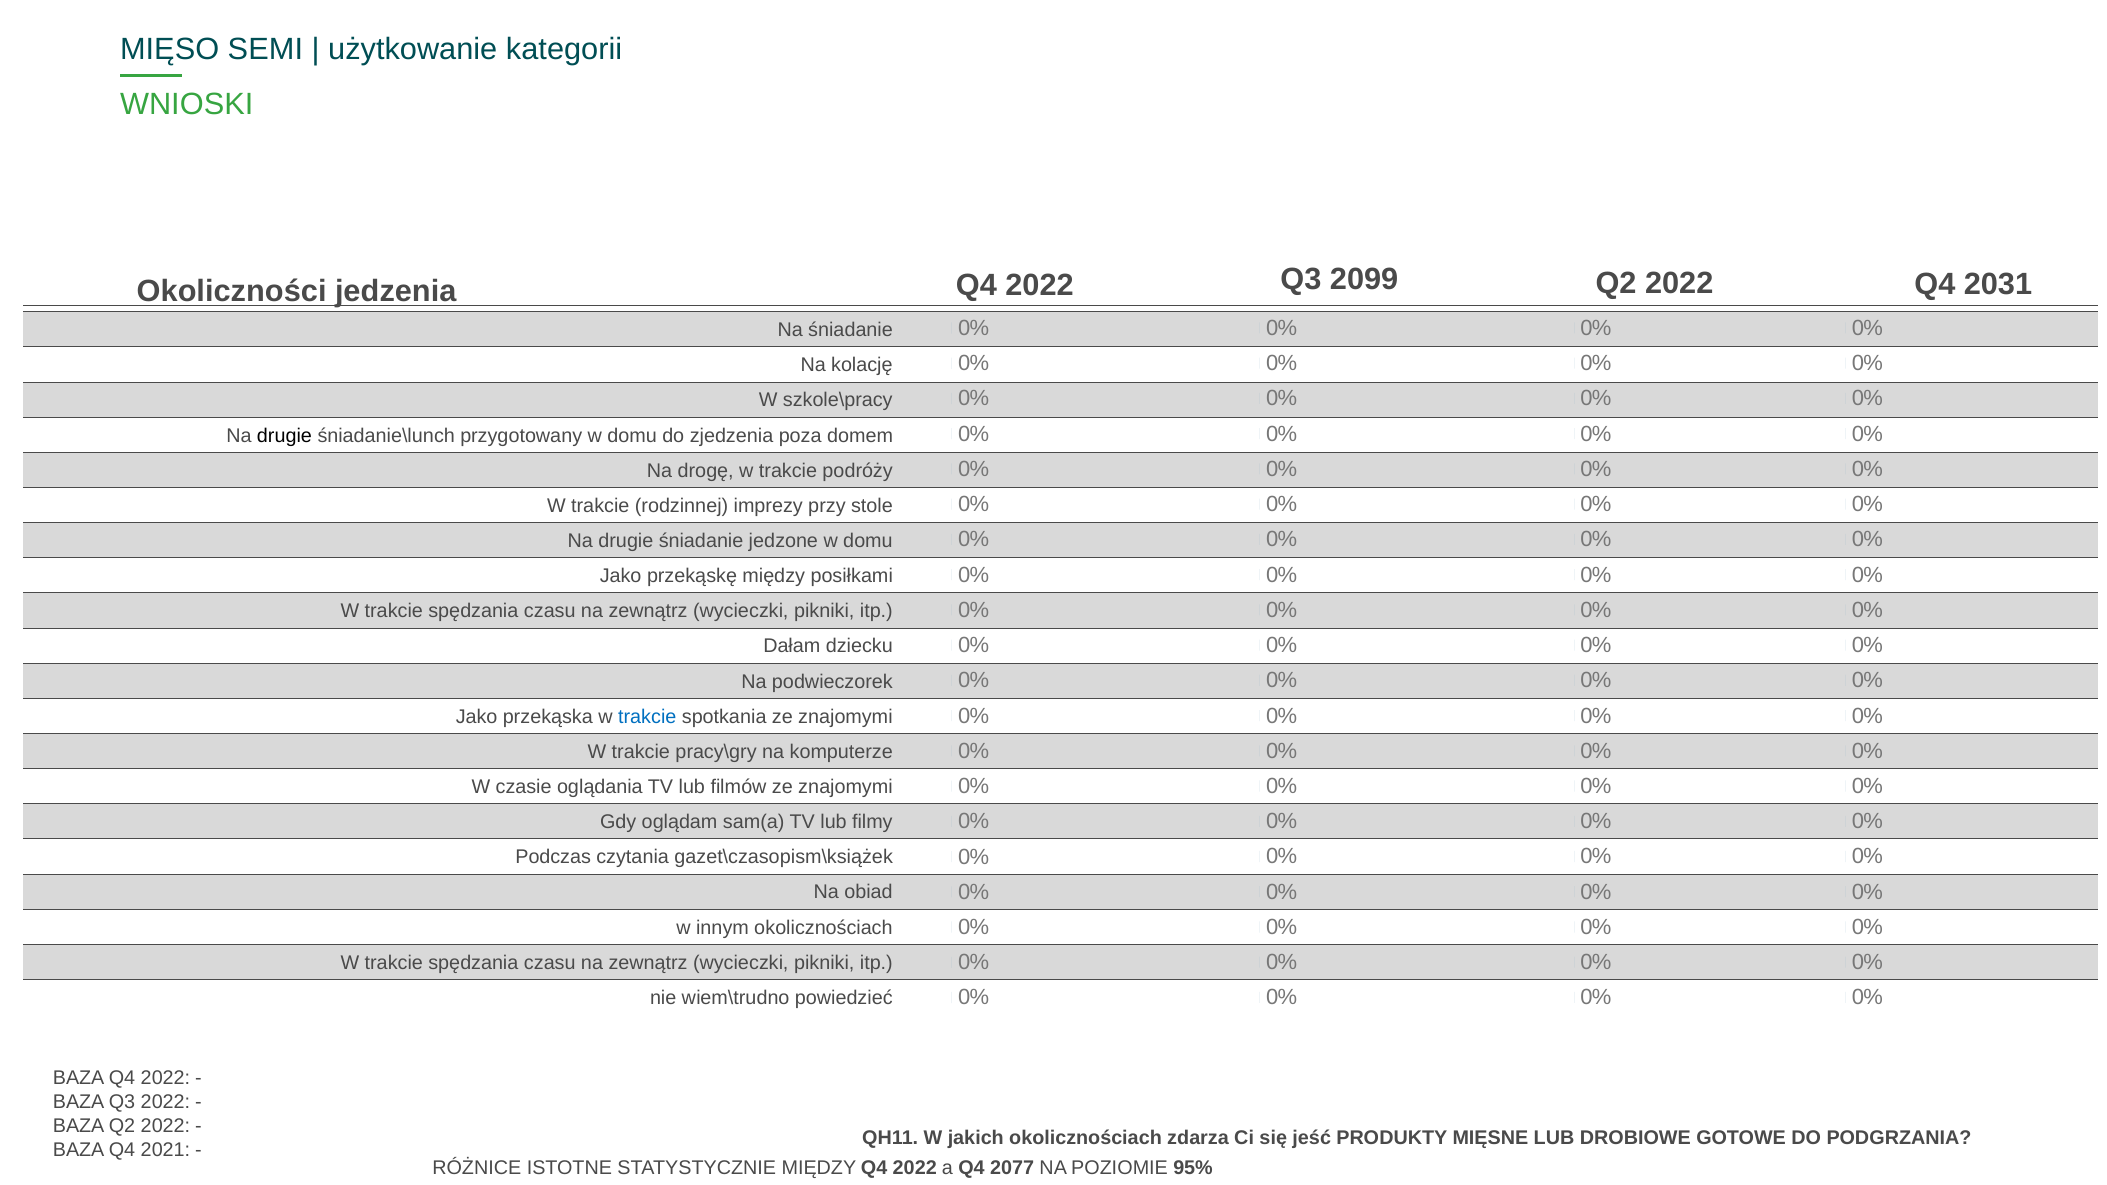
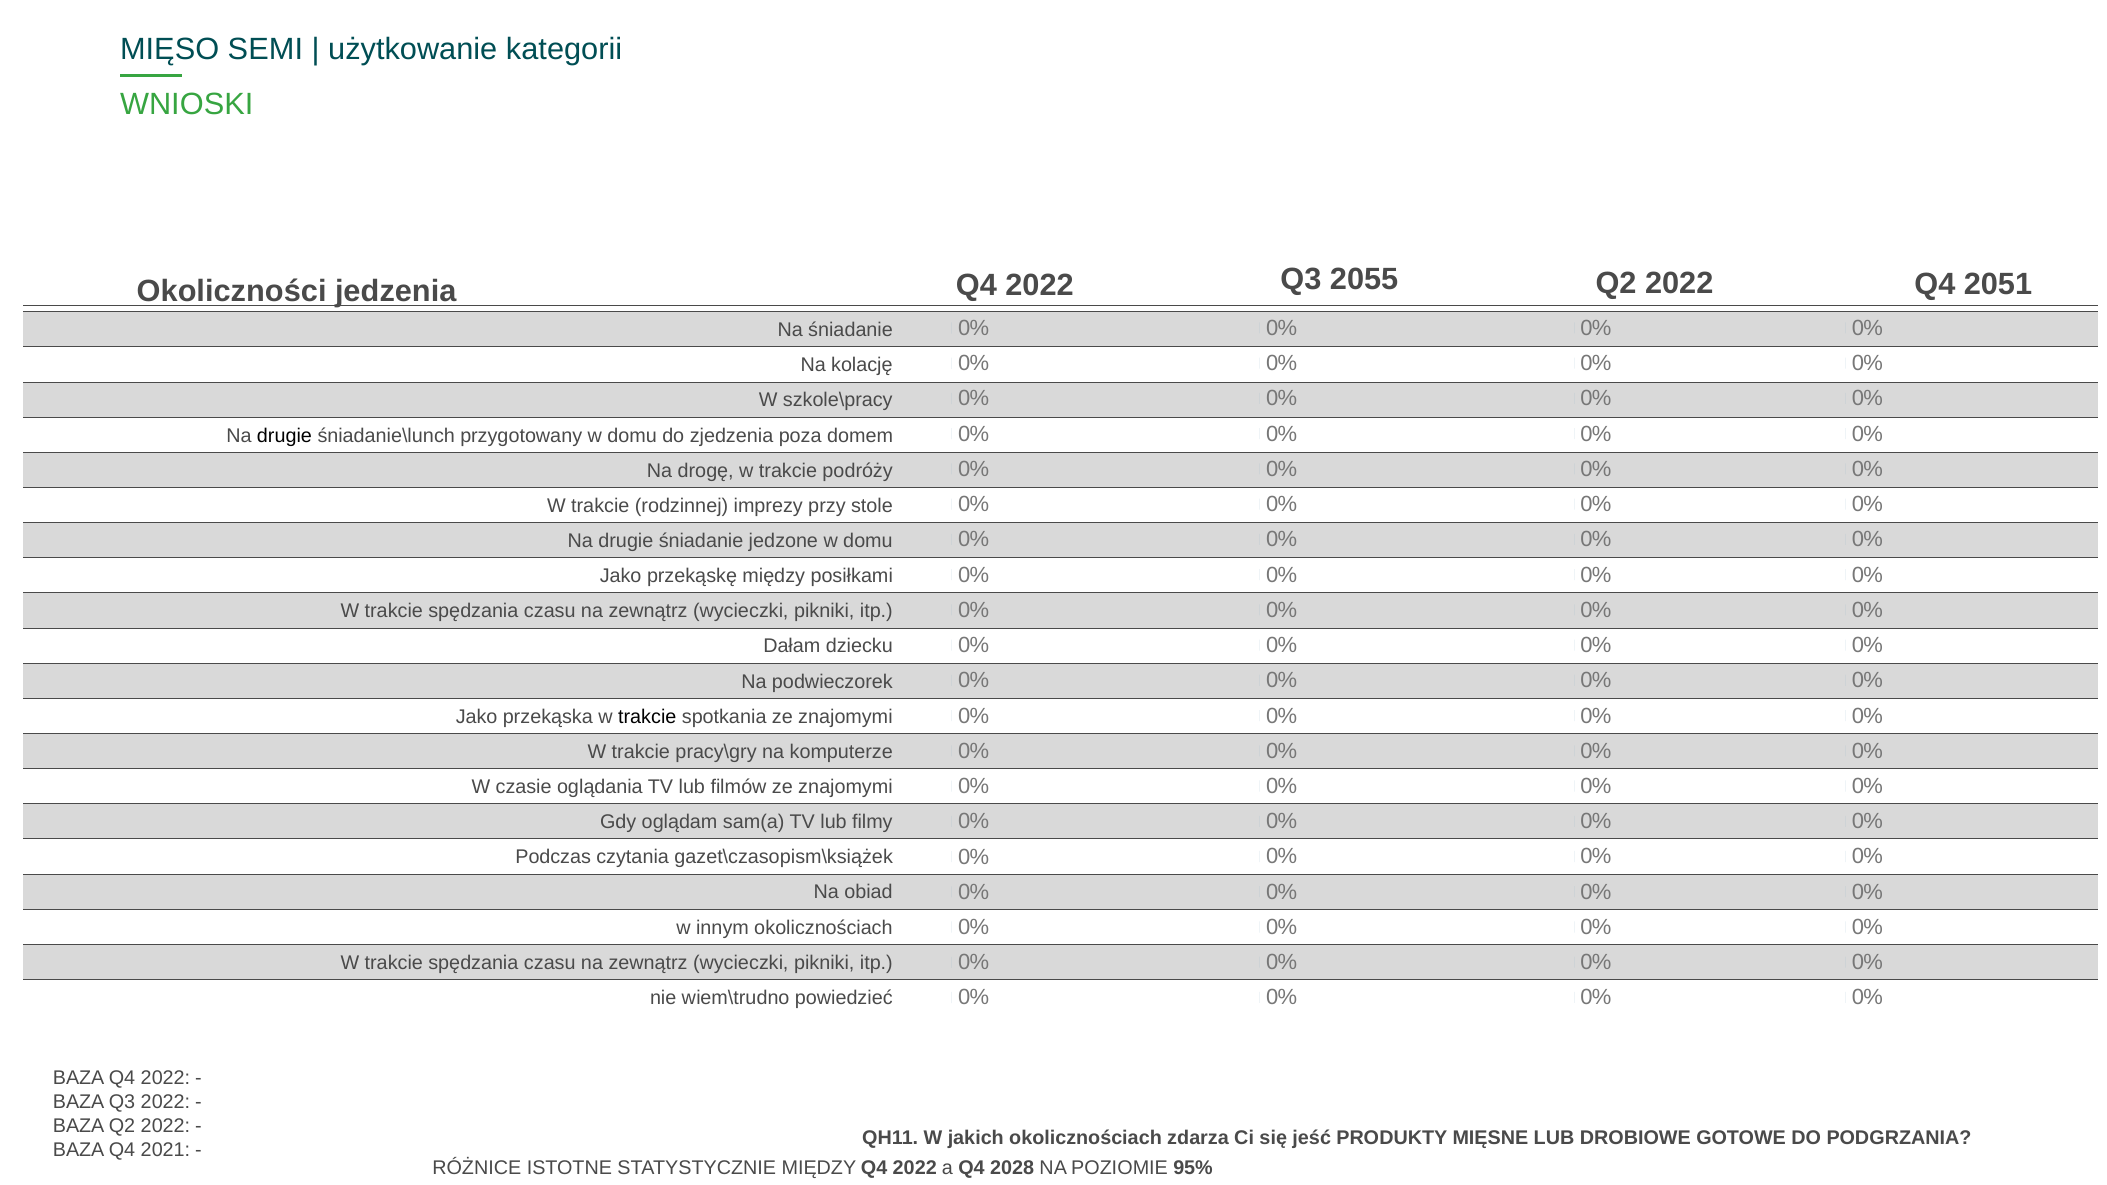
2099: 2099 -> 2055 (1364, 280)
2031: 2031 -> 2051 (1998, 284)
trakcie colour: blue -> black (647, 717)
2077: 2077 -> 2028 (1012, 1168)
